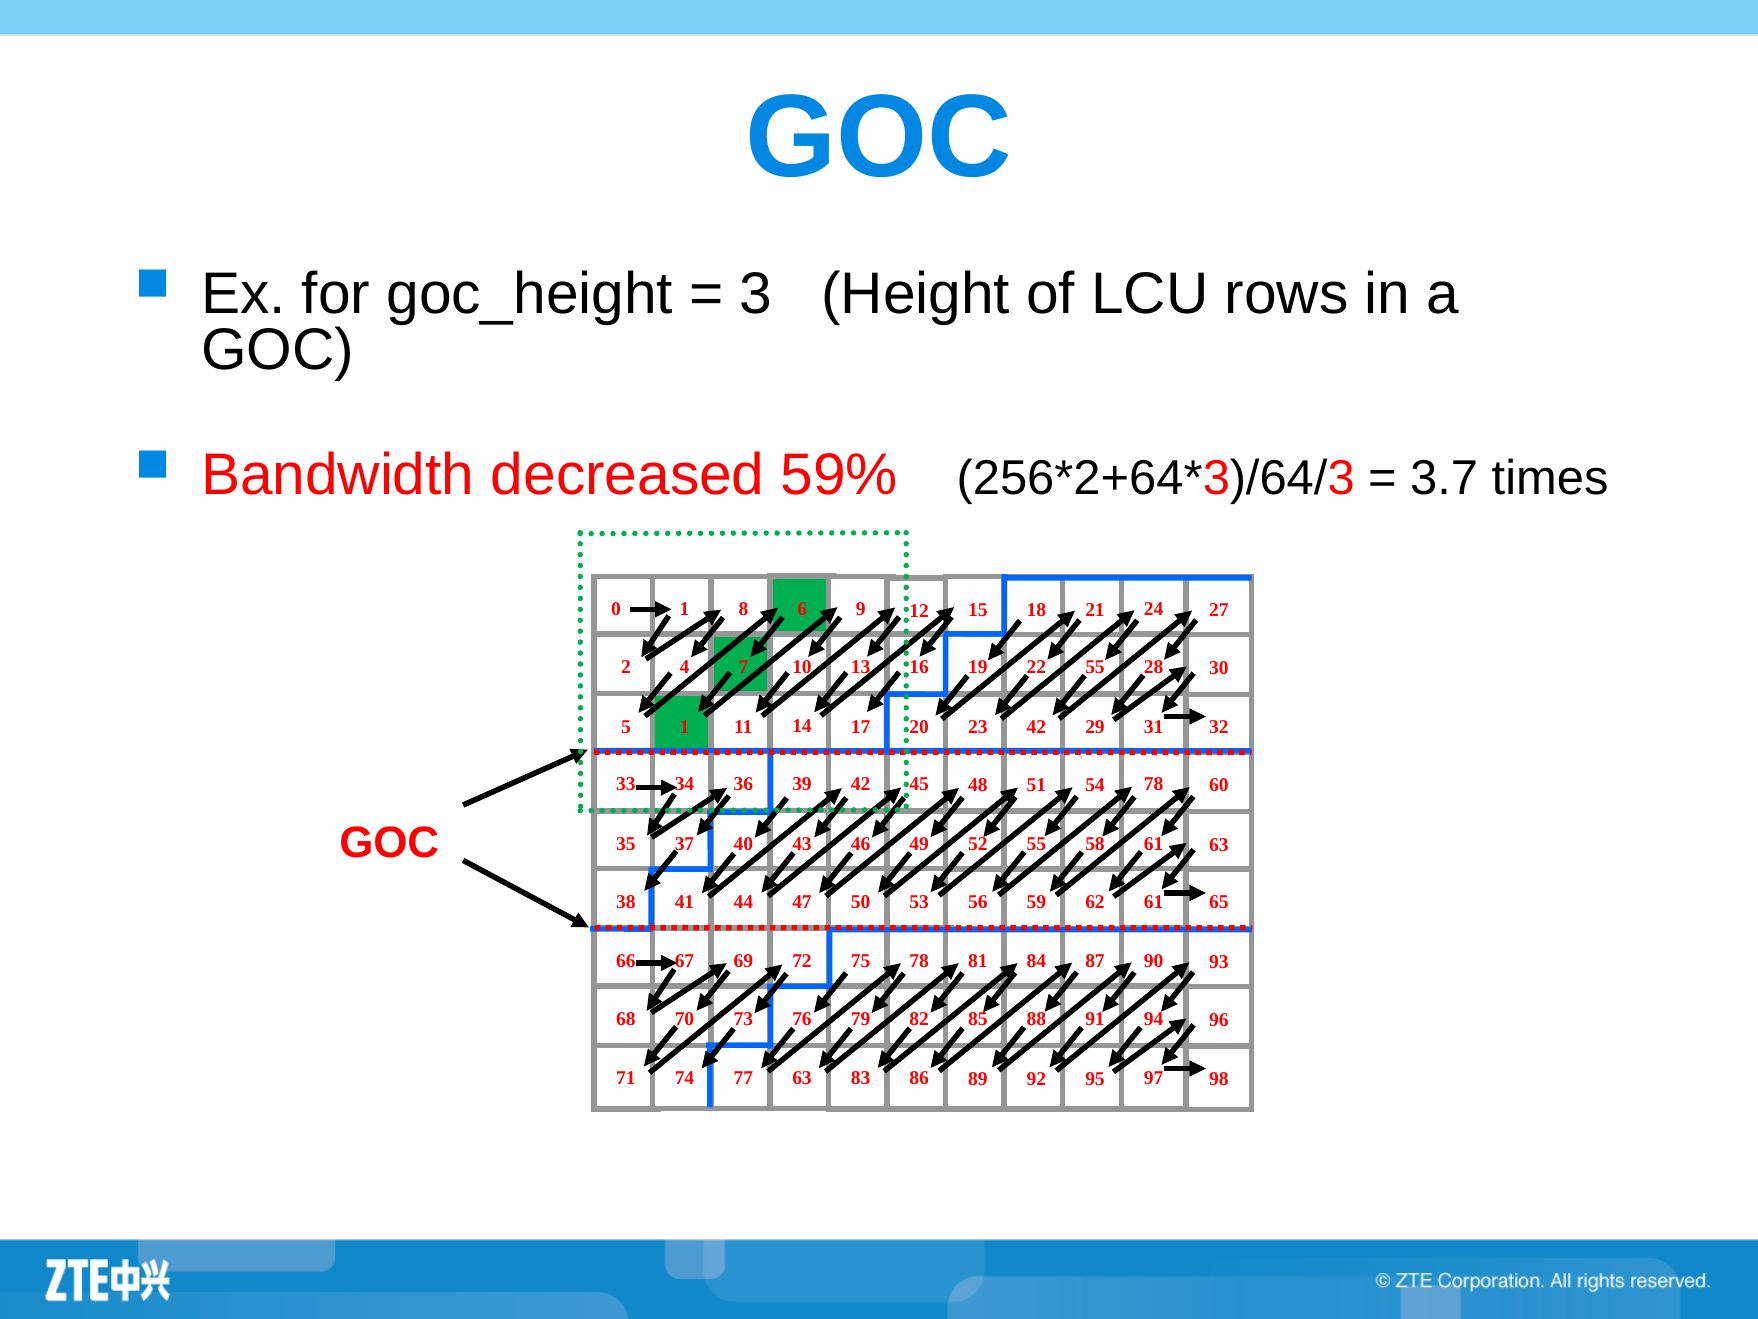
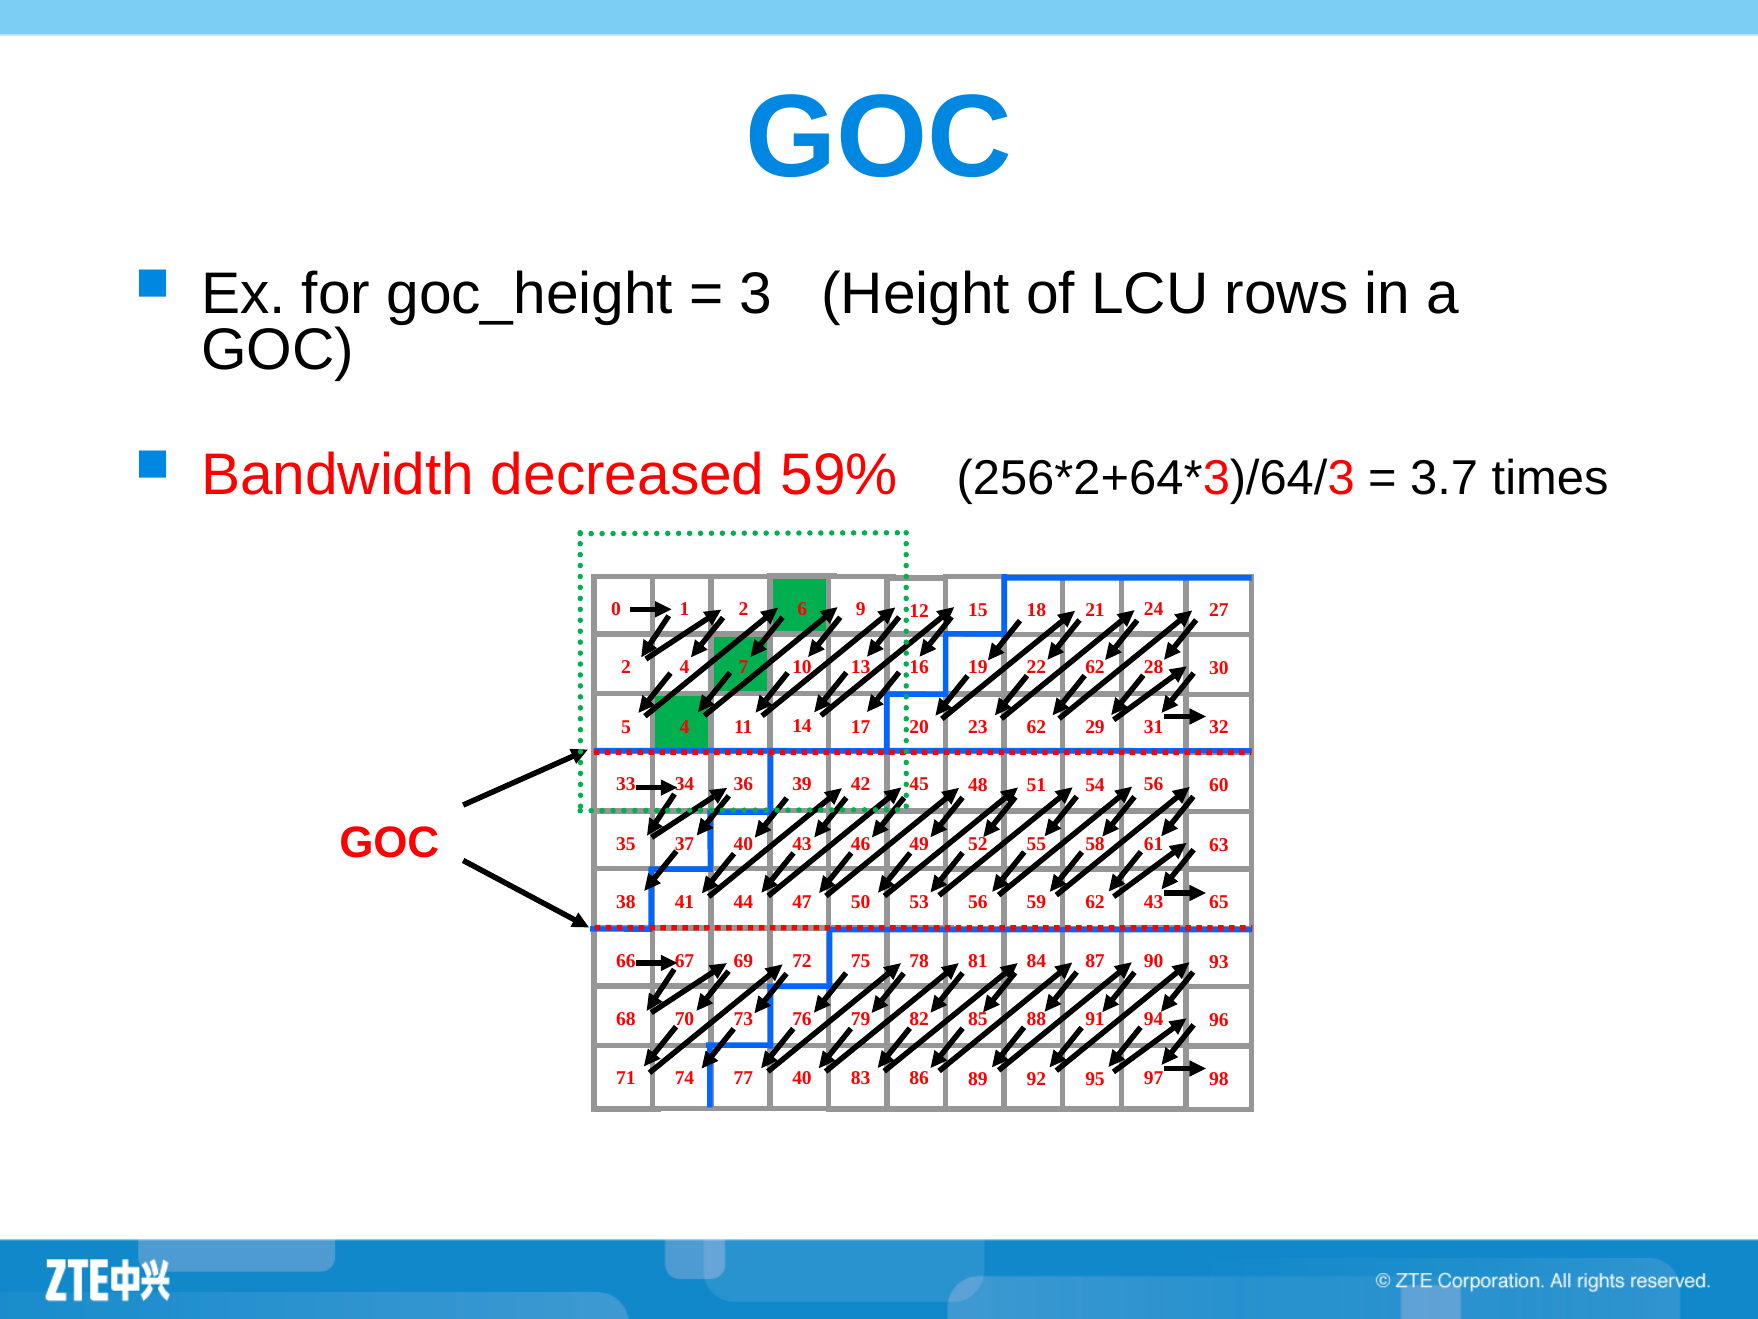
1 8: 8 -> 2 (744, 609)
22 55: 55 -> 62 (1095, 667)
5 1: 1 -> 4 (685, 726)
23 42: 42 -> 62 (1036, 727)
54 78: 78 -> 56 (1154, 784)
62 61: 61 -> 43 (1154, 901)
77 63: 63 -> 40 (802, 1078)
